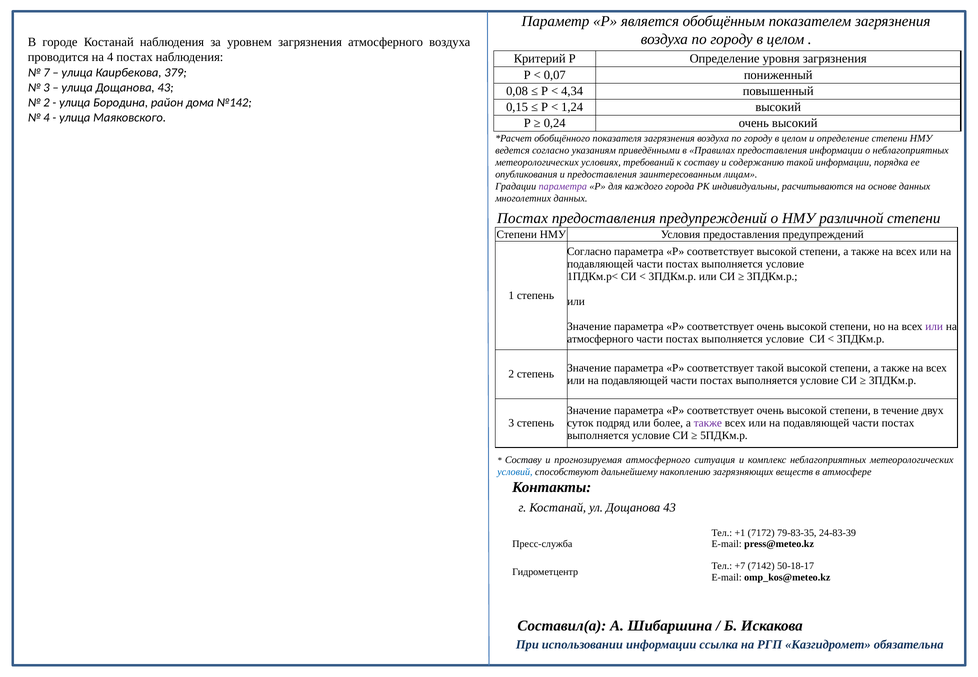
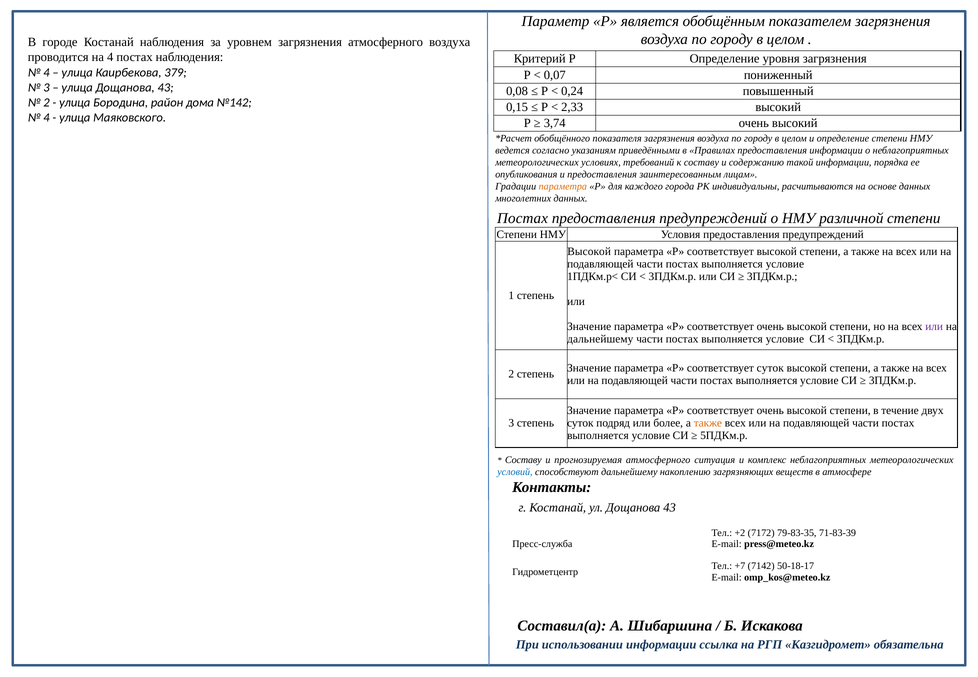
7: 7 -> 4 (47, 72)
4,34: 4,34 -> 0,24 (572, 91)
1,24: 1,24 -> 2,33 (572, 107)
0,24: 0,24 -> 3,74 (555, 123)
параметра colour: purple -> orange (563, 186)
Согласно: Согласно -> Высокой (589, 252)
атмосферного: атмосферного -> дальнейшему (600, 339)
соответствует такой: такой -> суток (770, 368)
также colour: purple -> orange (708, 423)
+1: +1 -> +2 (740, 533)
24-83-39: 24-83-39 -> 71-83-39 (838, 533)
